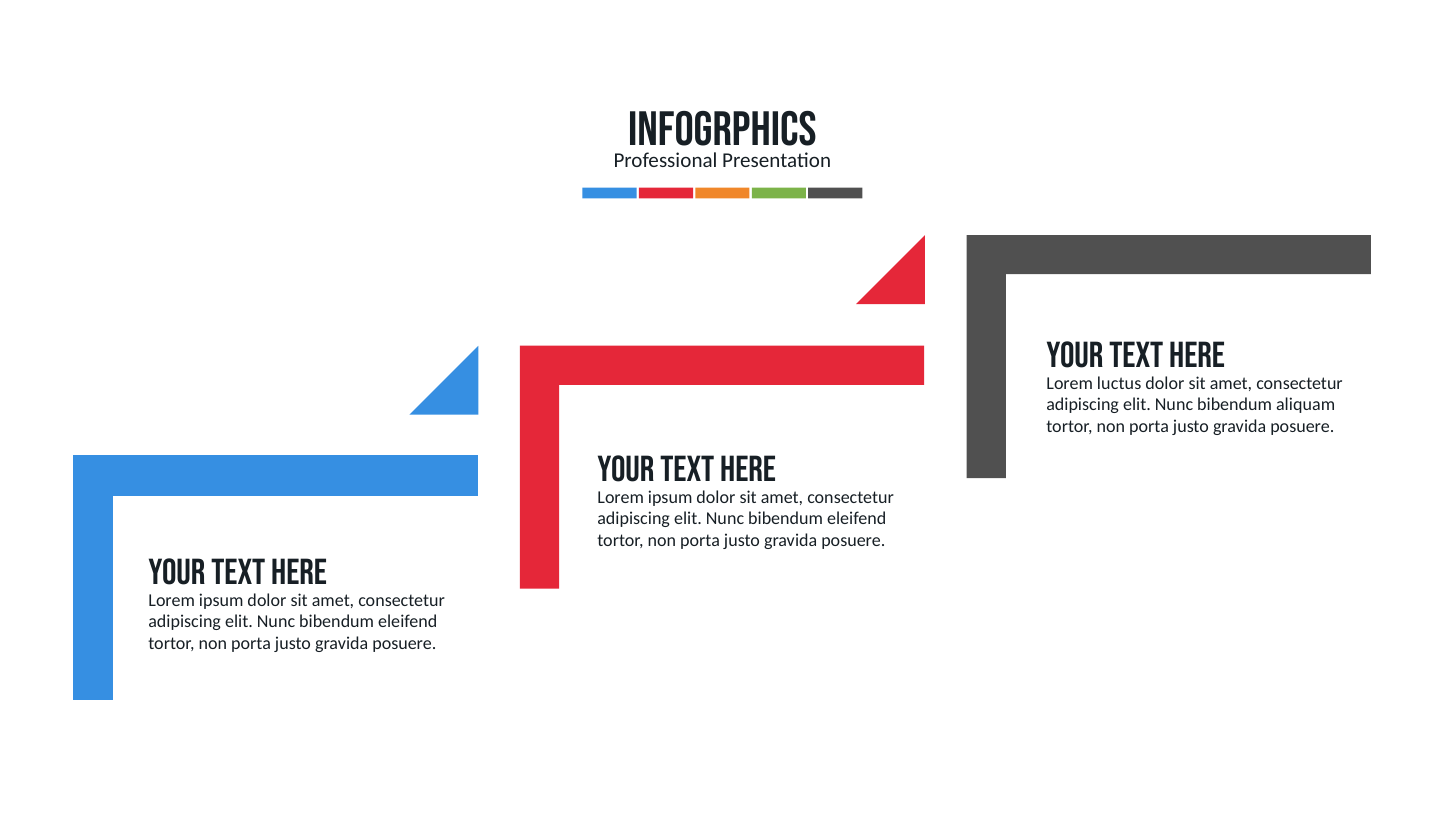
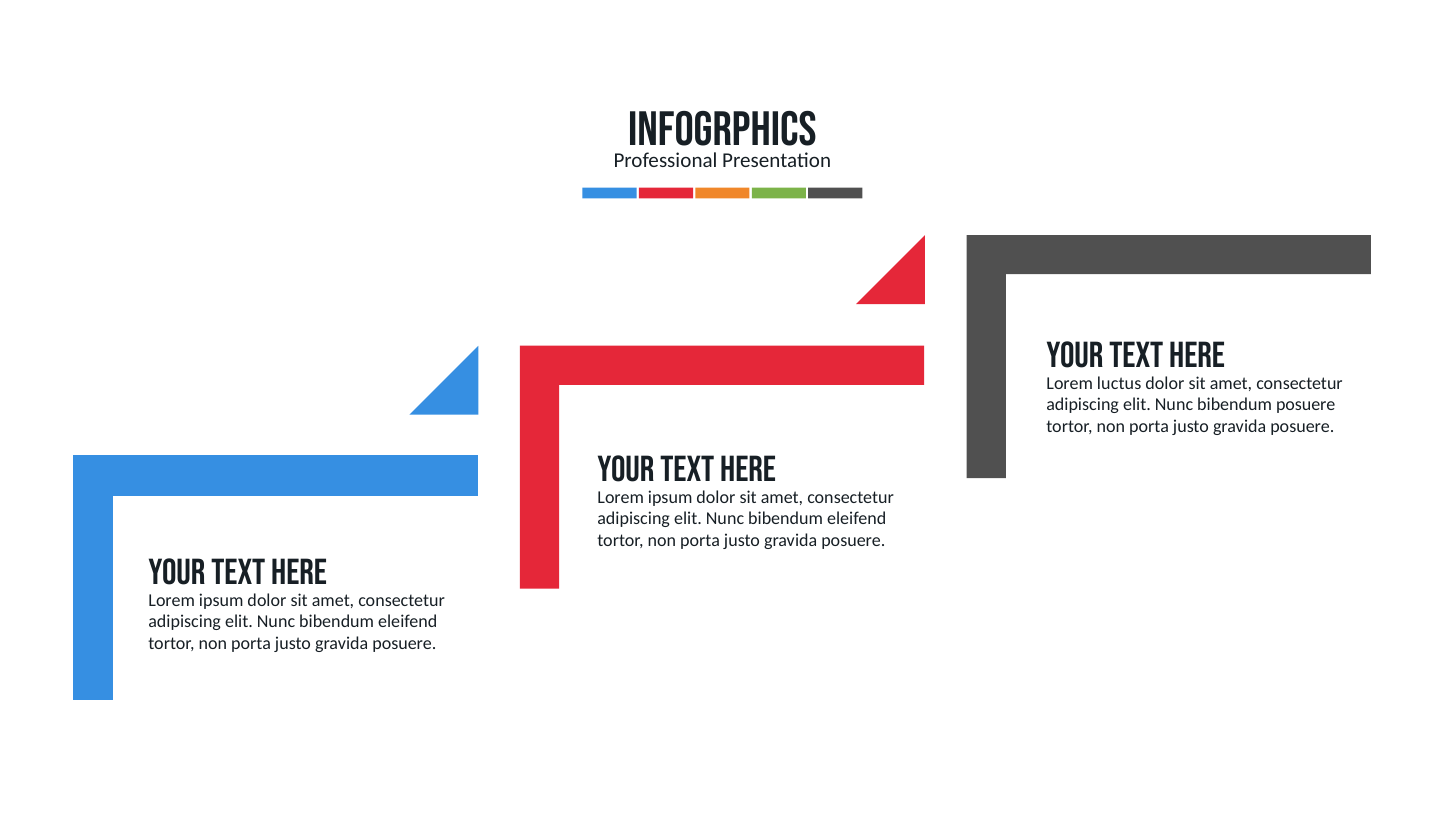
bibendum aliquam: aliquam -> posuere (1306, 405)
